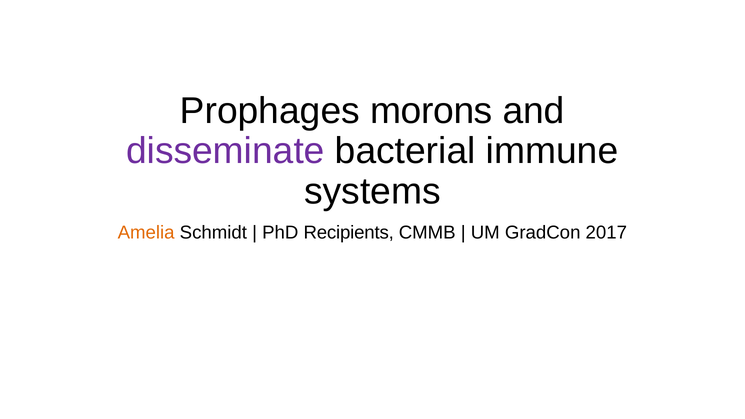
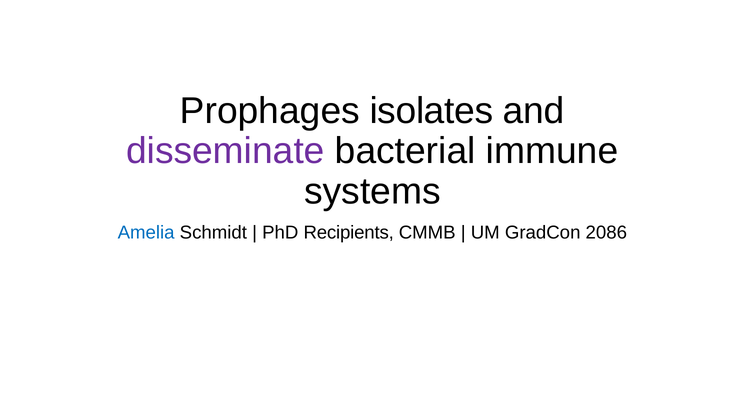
morons: morons -> isolates (431, 111)
Amelia colour: orange -> blue (146, 233)
2017: 2017 -> 2086 (606, 233)
